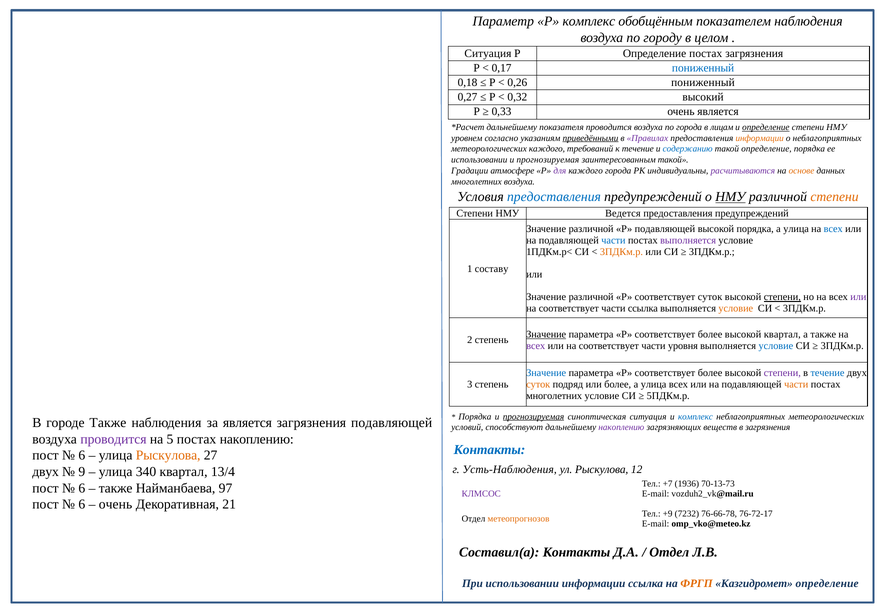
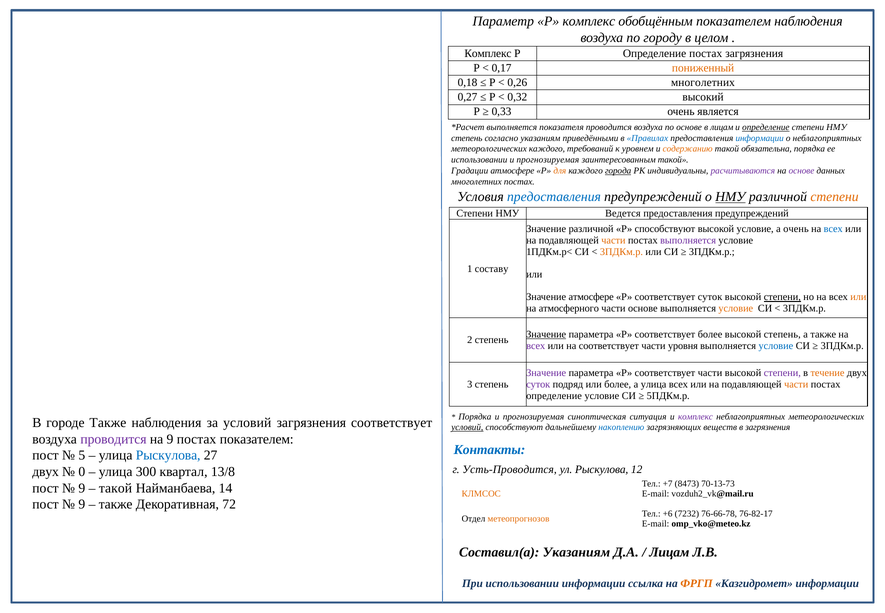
Ситуация: Ситуация -> Комплекс (488, 53)
пониженный colour: blue -> orange (703, 68)
0,26 пониженный: пониженный -> многолетних (703, 82)
дальнейшему: дальнейшему -> выполняется (512, 127)
по города: города -> основе (689, 127)
уровнем: уровнем -> степень (467, 138)
приведёнными underline: present -> none (590, 138)
Правилах colour: purple -> blue (647, 138)
информации colour: orange -> blue (760, 138)
к течение: течение -> уровнем (638, 149)
содержанию colour: blue -> orange (688, 149)
такой определение: определение -> обязательна (767, 149)
для colour: purple -> orange (560, 171)
города underline: none -> present (618, 171)
основе colour: orange -> purple (801, 171)
многолетних воздуха: воздуха -> постах (519, 181)
Р подавляющей: подавляющей -> способствуют (665, 229)
высокой порядка: порядка -> условие (755, 229)
улица: улица -> очень (796, 229)
части colour: blue -> orange (613, 240)
различной: различной -> атмосфере (591, 297)
или colour: purple -> orange (858, 297)
соответствует: соответствует -> атмосферного (569, 308)
части ссылка: ссылка -> основе (643, 308)
высокой квартал: квартал -> степень (782, 334)
Значение colour: blue -> purple (546, 373)
более: более -> части (710, 373)
течение colour: blue -> orange (828, 373)
суток colour: orange -> purple (538, 384)
многолетних: многолетних -> определение (554, 395)
прогнозируемая underline: present -> none (534, 416)
комплекс colour: blue -> purple (695, 416)
за является: является -> условий (247, 423)
загрязнения подавляющей: подавляющей -> соответствует (392, 423)
условий underline: none -> present (467, 427)
накоплению colour: purple -> blue (621, 427)
на 5: 5 -> 9 (170, 439)
постах накоплению: накоплению -> показателем (257, 439)
6: 6 -> 5 (82, 455)
Рыскулова colour: orange -> blue (168, 455)
Усть-Наблюдения: Усть-Наблюдения -> Усть-Проводится (510, 469)
9: 9 -> 0 (82, 472)
340: 340 -> 300 (146, 472)
13/4: 13/4 -> 13/8 (223, 472)
1936: 1936 -> 8473 (687, 483)
6: 6 -> 9 (82, 488)
также: также -> такой (116, 488)
97: 97 -> 14 (226, 488)
КЛМСОС colour: purple -> orange (481, 493)
6: 6 -> 9 (82, 504)
очень: очень -> также (116, 504)
21: 21 -> 72 (229, 504)
+9: +9 -> +6 (668, 513)
76-72-17: 76-72-17 -> 76-82-17 (756, 513)
Составил(а Контакты: Контакты -> Указаниям (576, 552)
Отдел: Отдел -> Лицам (669, 552)
Казгидромет определение: определение -> информации (827, 583)
